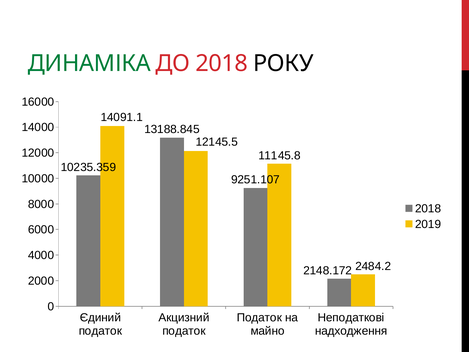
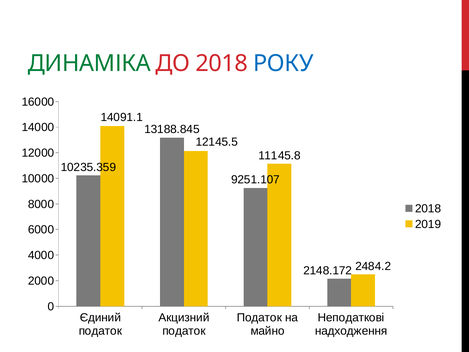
РОКУ colour: black -> blue (283, 63)
